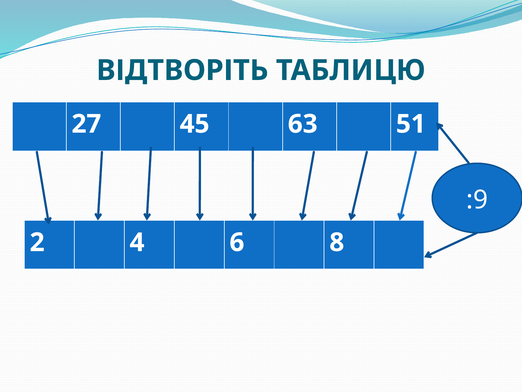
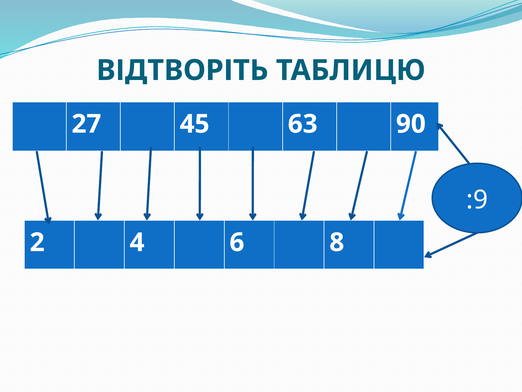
51: 51 -> 90 (411, 124)
